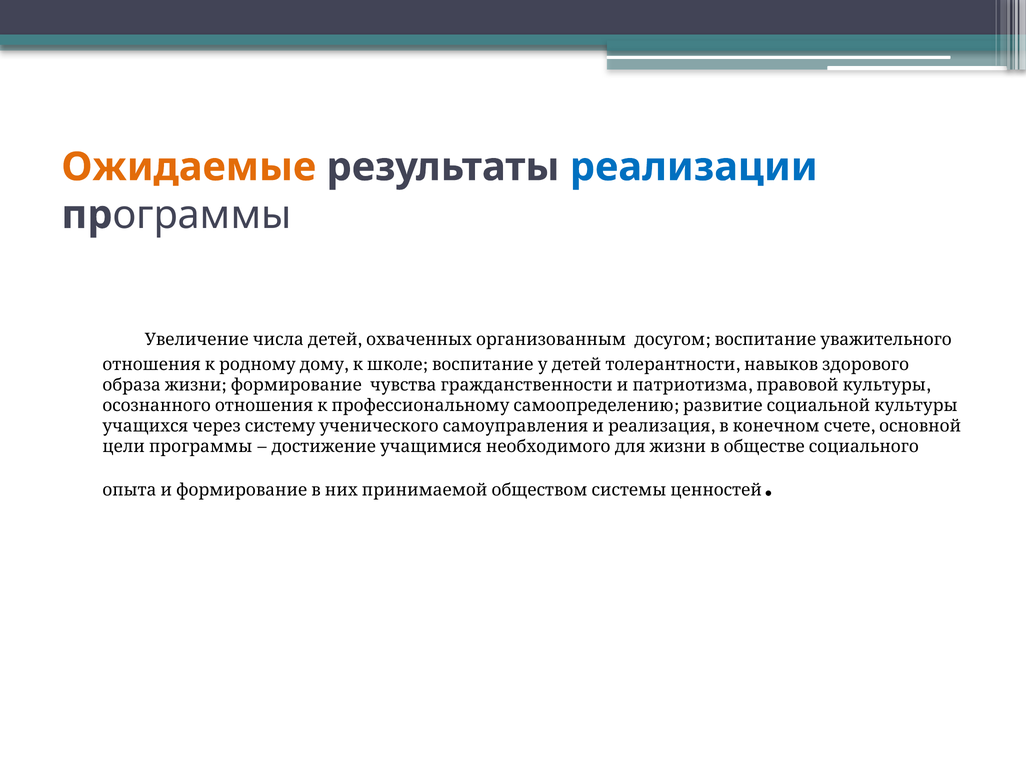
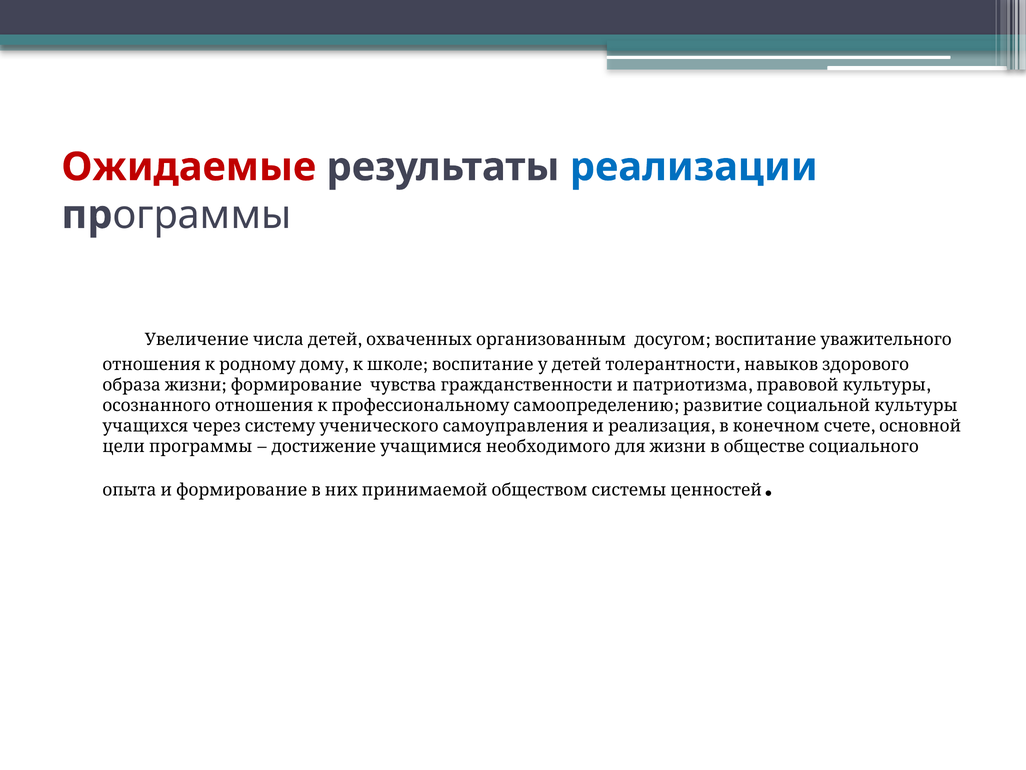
Ожидаемые colour: orange -> red (189, 167)
